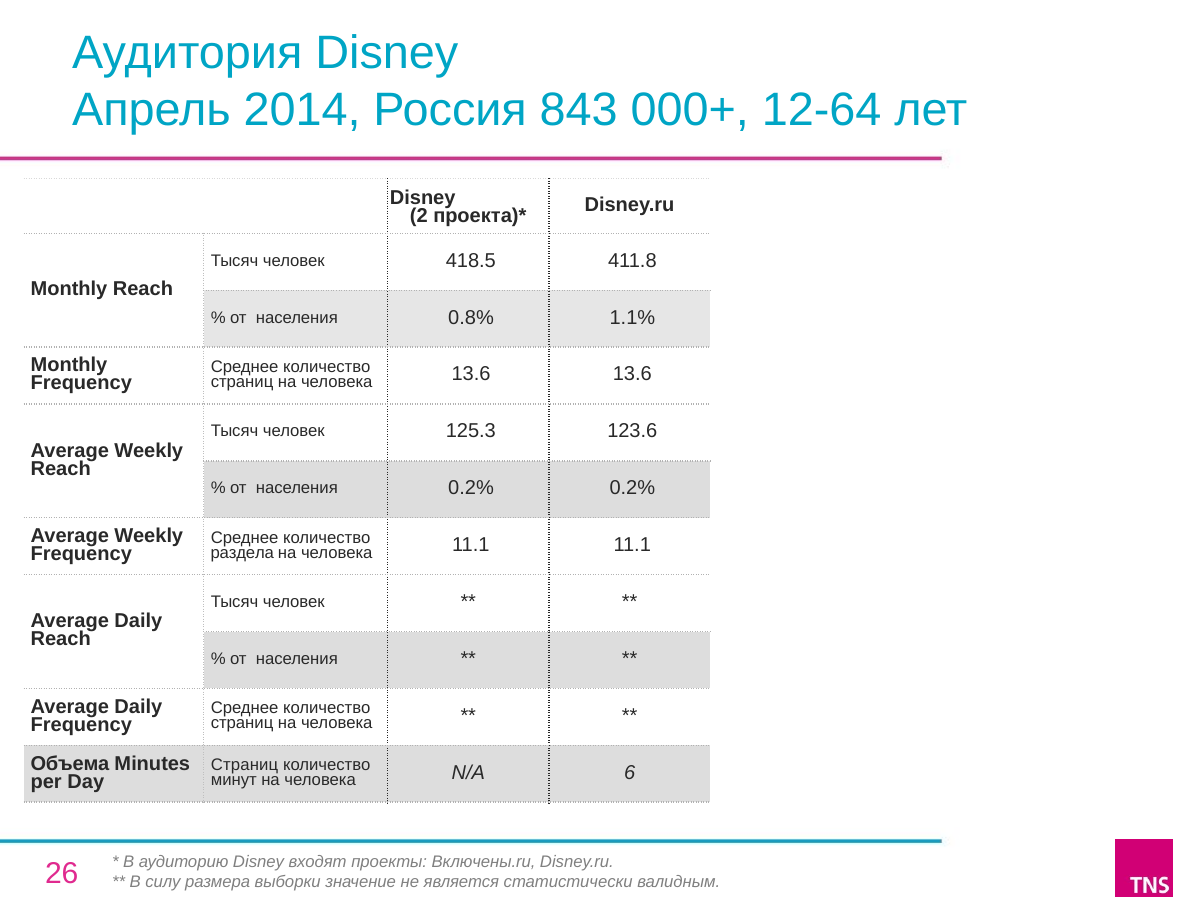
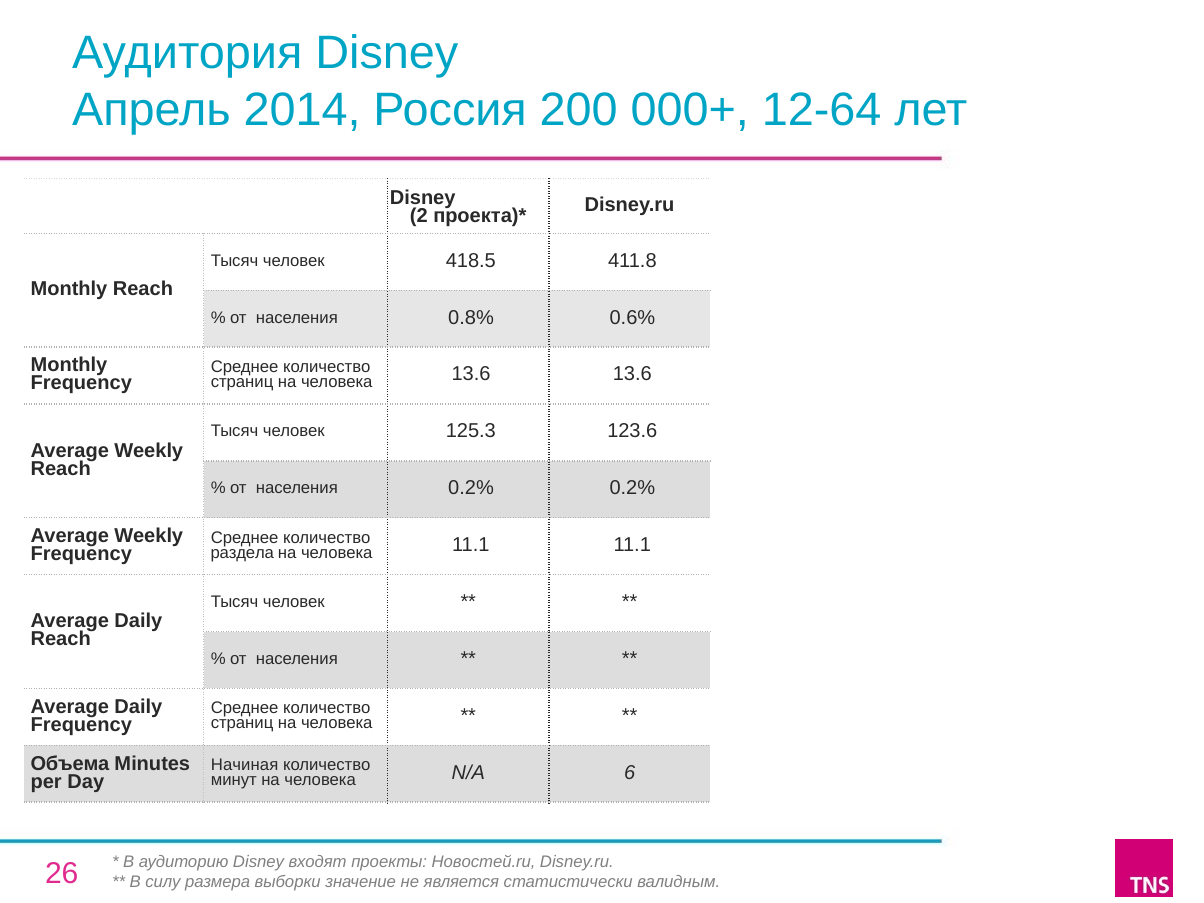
843: 843 -> 200 (579, 110)
1.1%: 1.1% -> 0.6% (632, 317)
Страниц: Страниц -> Начиная (245, 765)
Включены.ru: Включены.ru -> Новостей.ru (484, 862)
